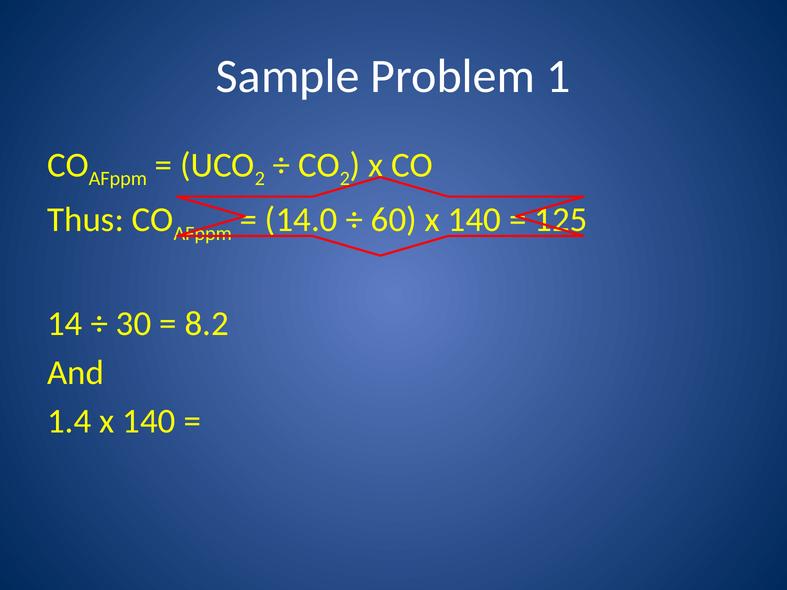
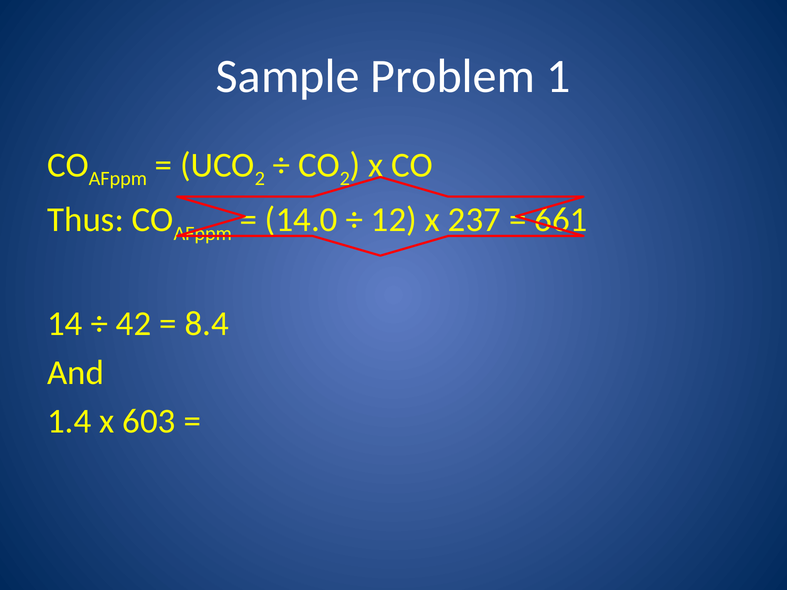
60: 60 -> 12 (394, 220)
140: 140 -> 237 (474, 220)
125: 125 -> 661 (561, 220)
30: 30 -> 42 (134, 324)
8.2: 8.2 -> 8.4 (207, 324)
1.4 x 140: 140 -> 603 (149, 422)
